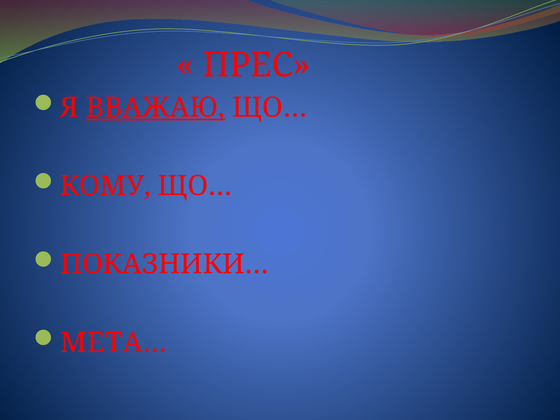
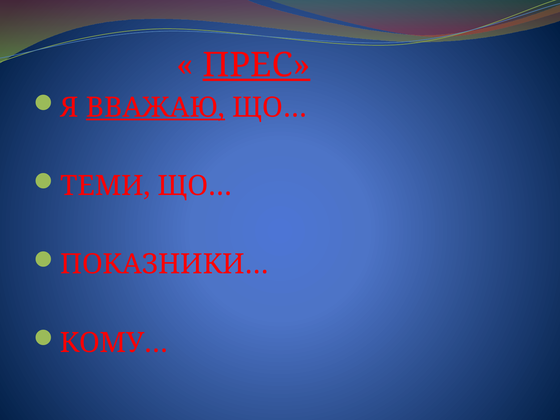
ПРЕС underline: none -> present (256, 65)
КОМУ: КОМУ -> ТЕМИ (105, 186)
МЕТА…: МЕТА… -> КОМУ… (114, 343)
